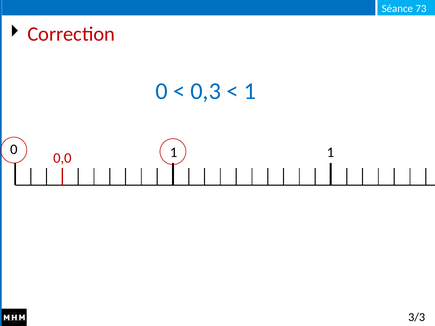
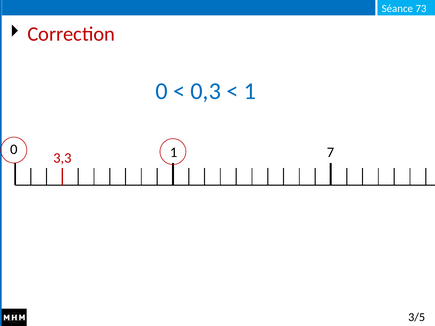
0 1: 1 -> 7 (330, 153)
0,0: 0,0 -> 3,3 (62, 158)
3/3: 3/3 -> 3/5 (417, 317)
